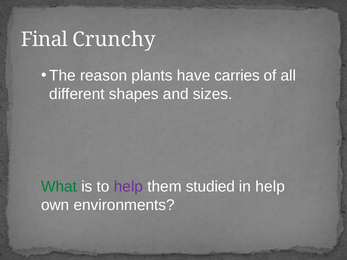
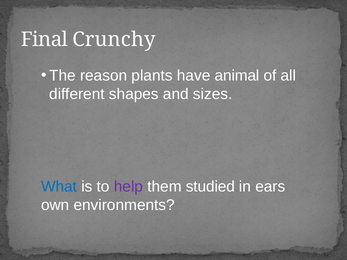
carries: carries -> animal (237, 76)
What colour: green -> blue (59, 187)
in help: help -> ears (270, 187)
